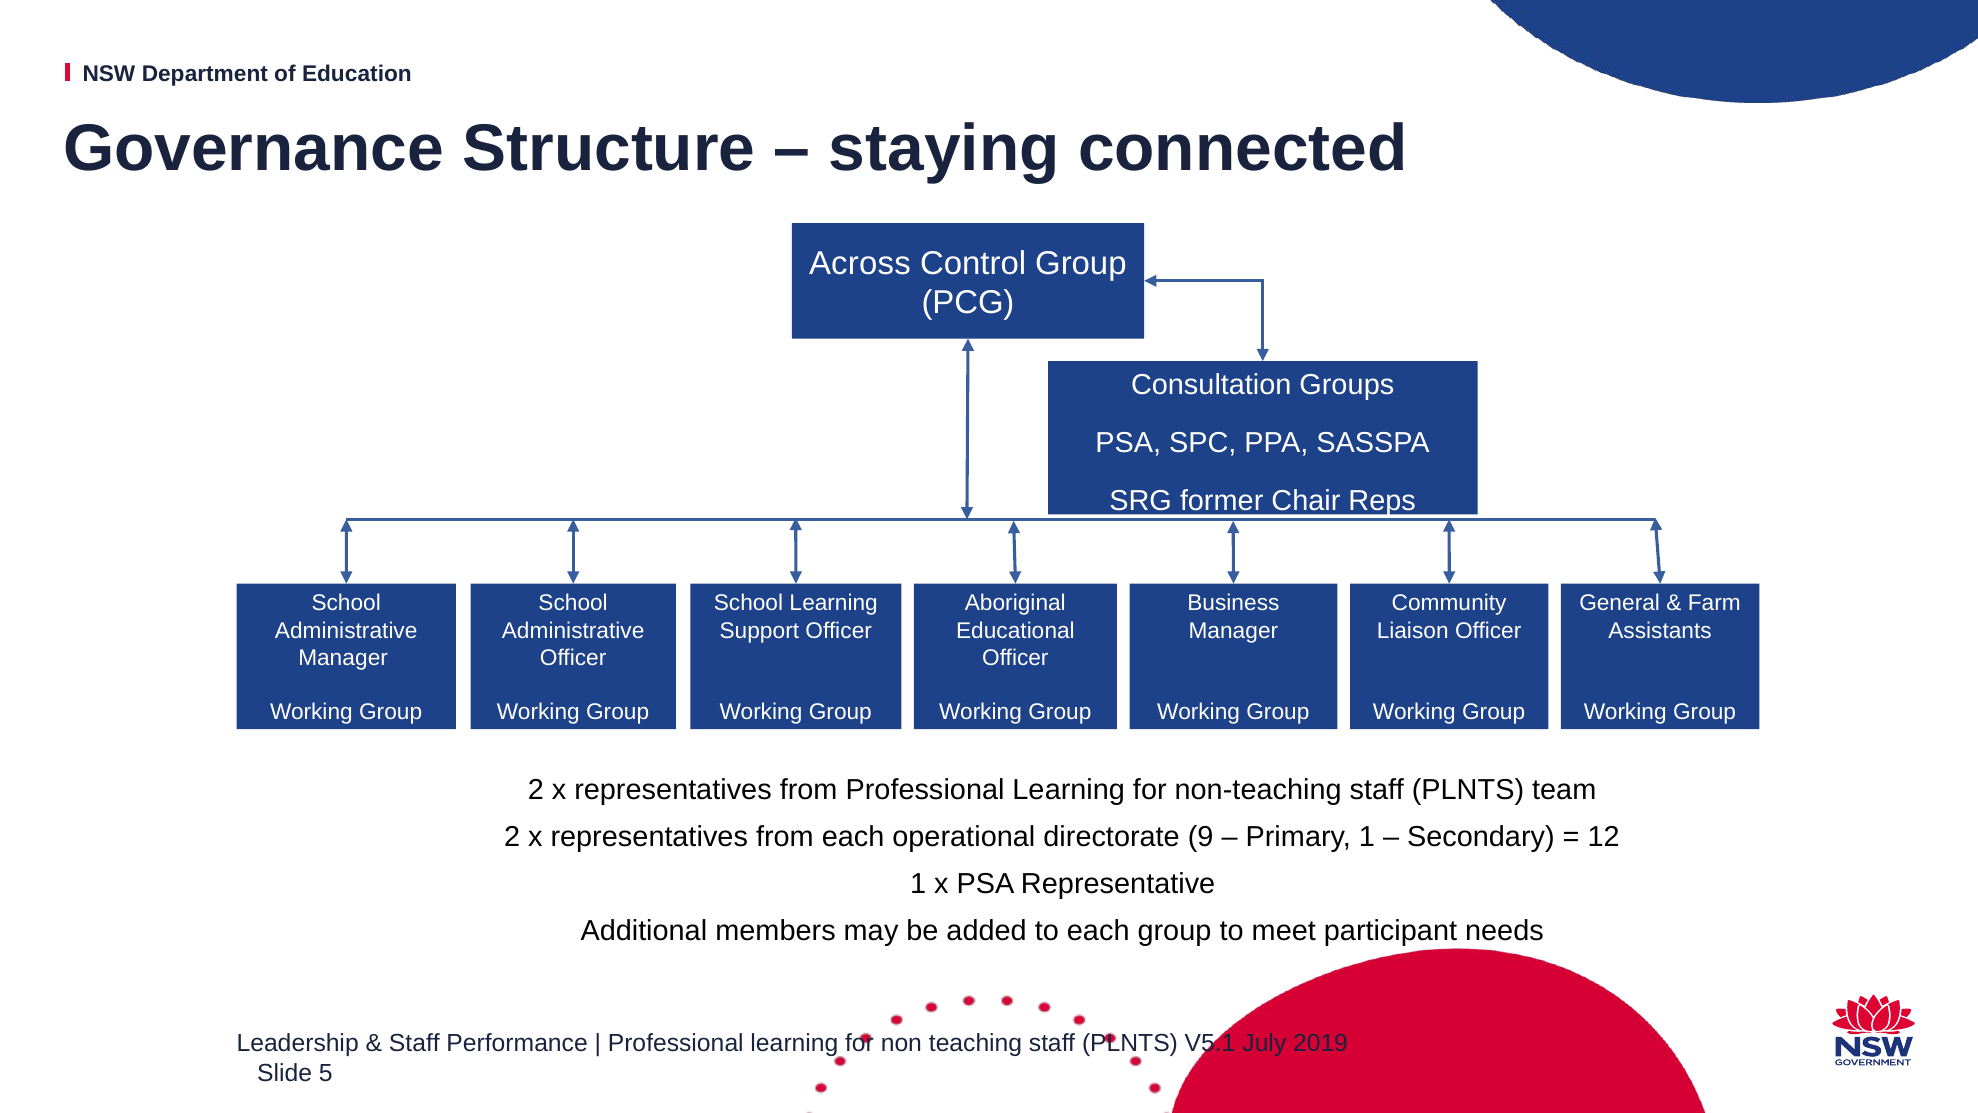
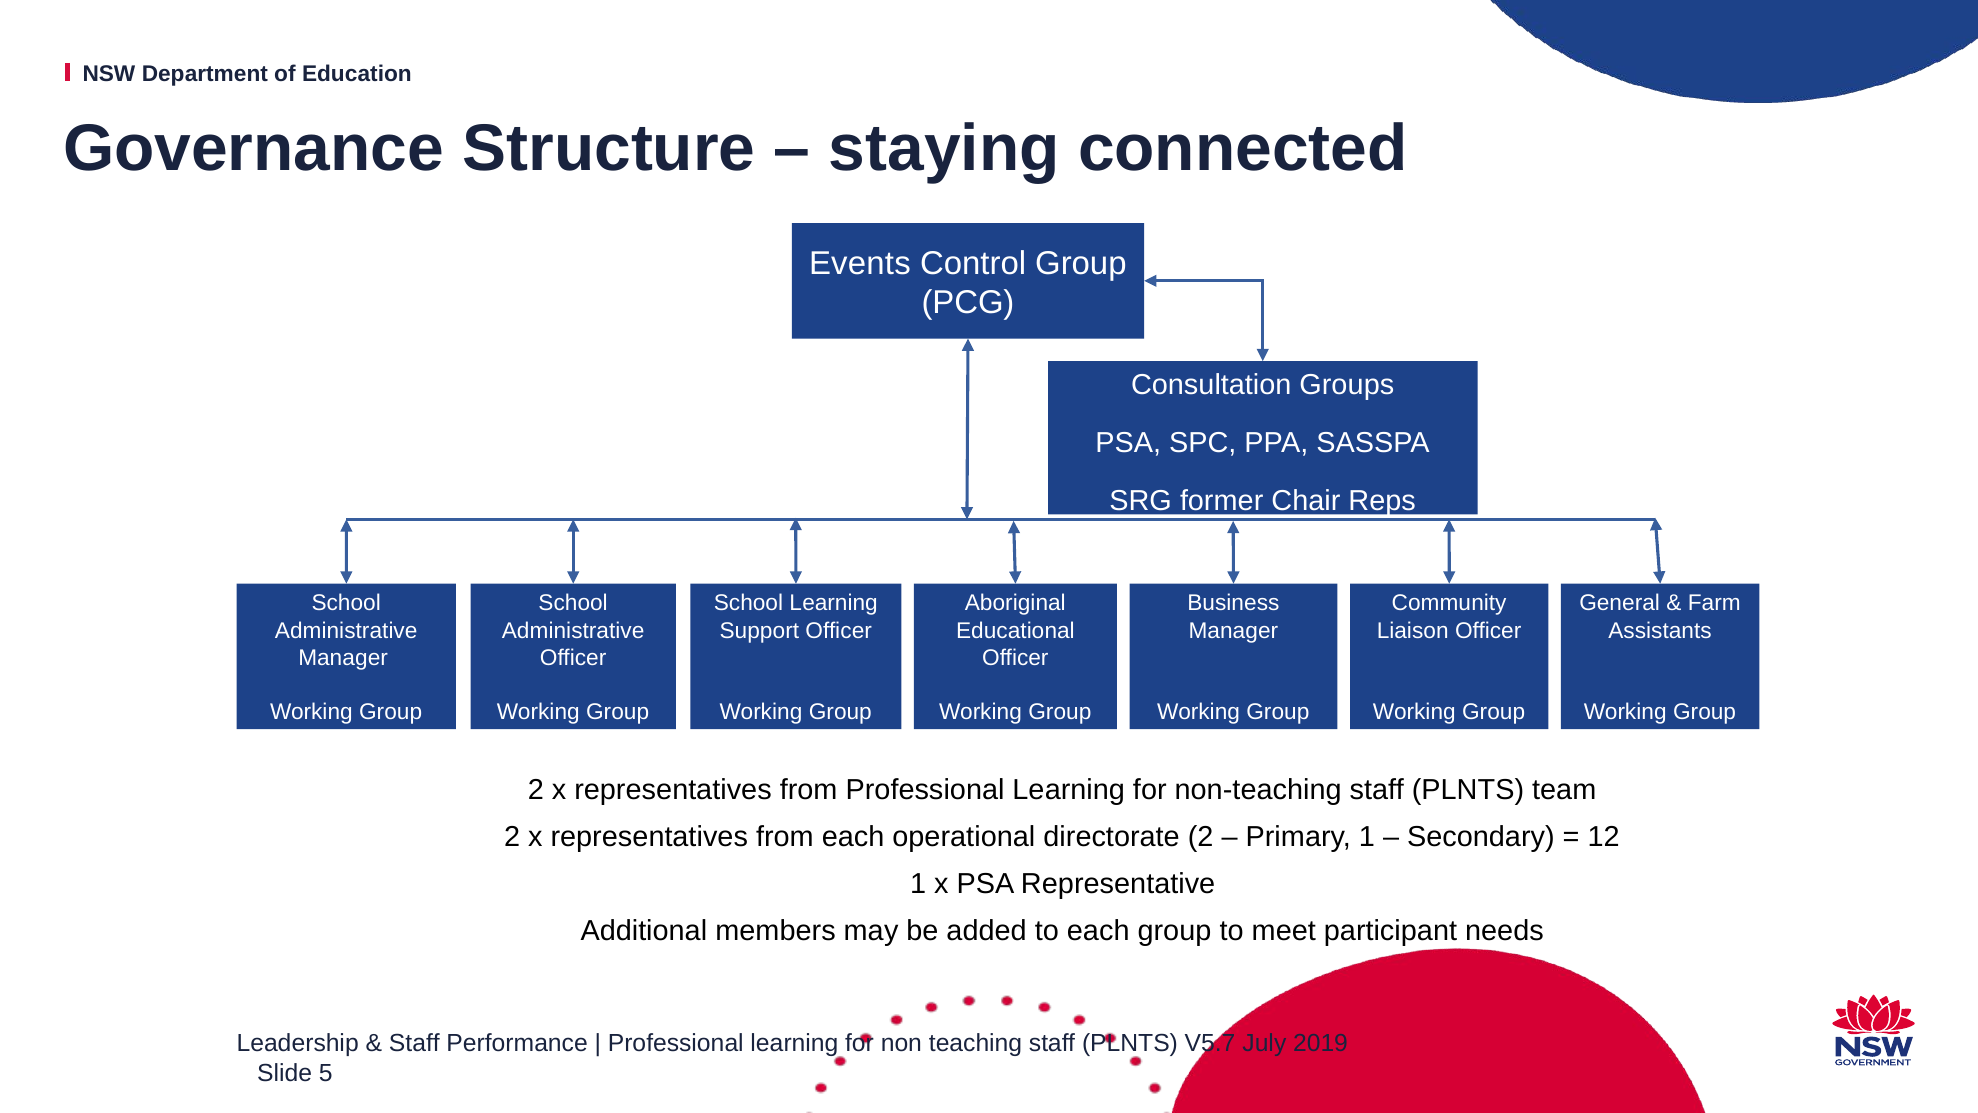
Across: Across -> Events (860, 263)
directorate 9: 9 -> 2 (1201, 837)
V5.1: V5.1 -> V5.7 (1210, 1043)
